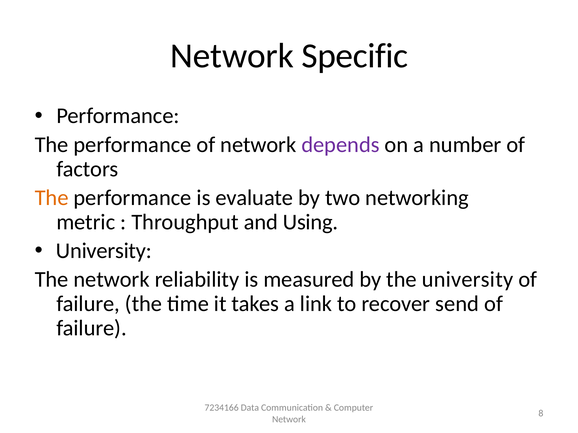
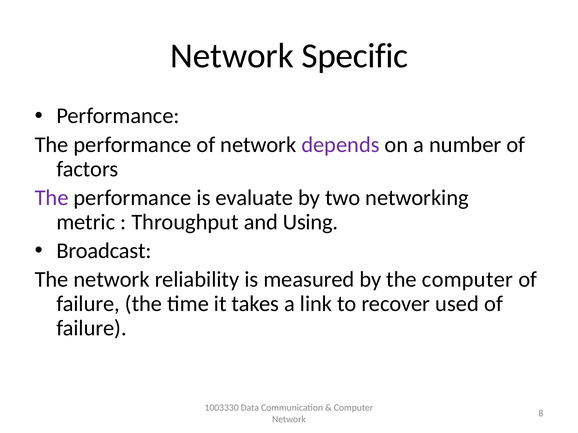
The colour: orange -> purple (52, 198)
University: University -> Broadcast (104, 251)
the university: university -> computer (467, 280)
send: send -> used (457, 304)
7234166: 7234166 -> 1003330 (222, 408)
